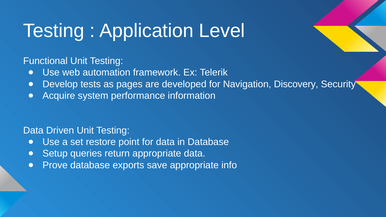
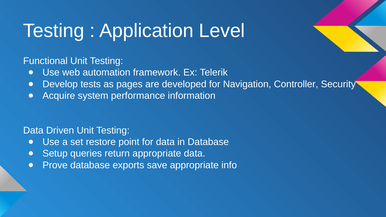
Discovery: Discovery -> Controller (296, 84)
